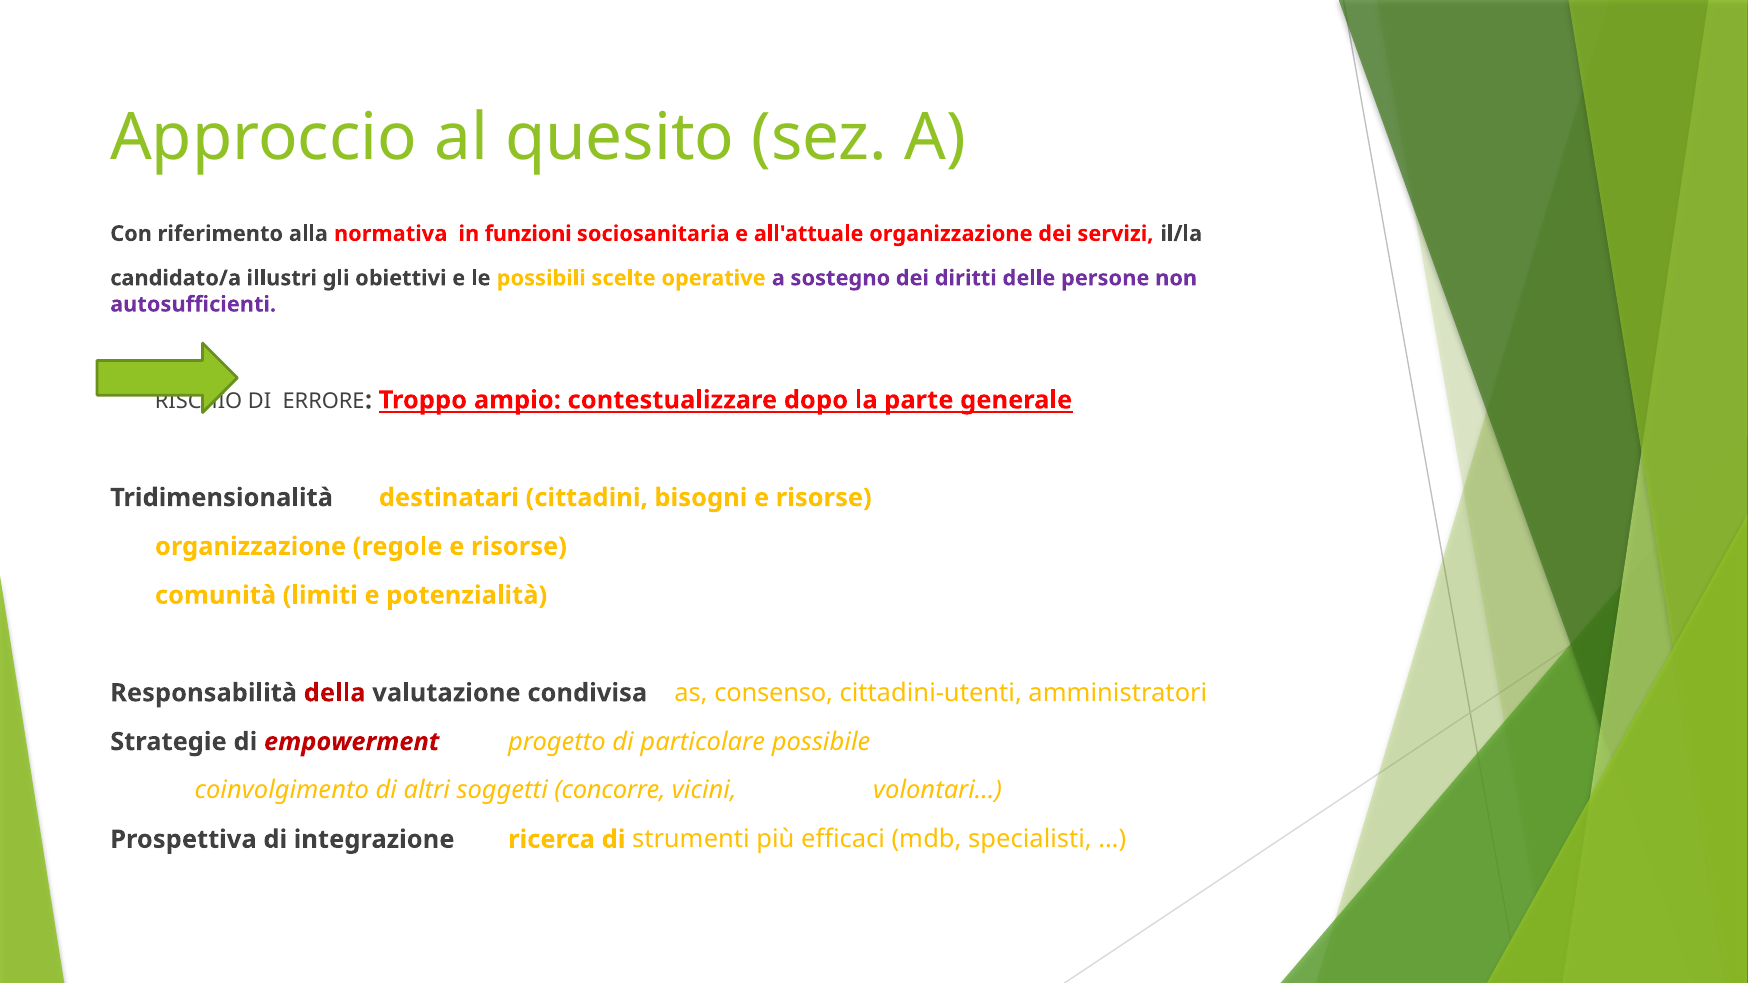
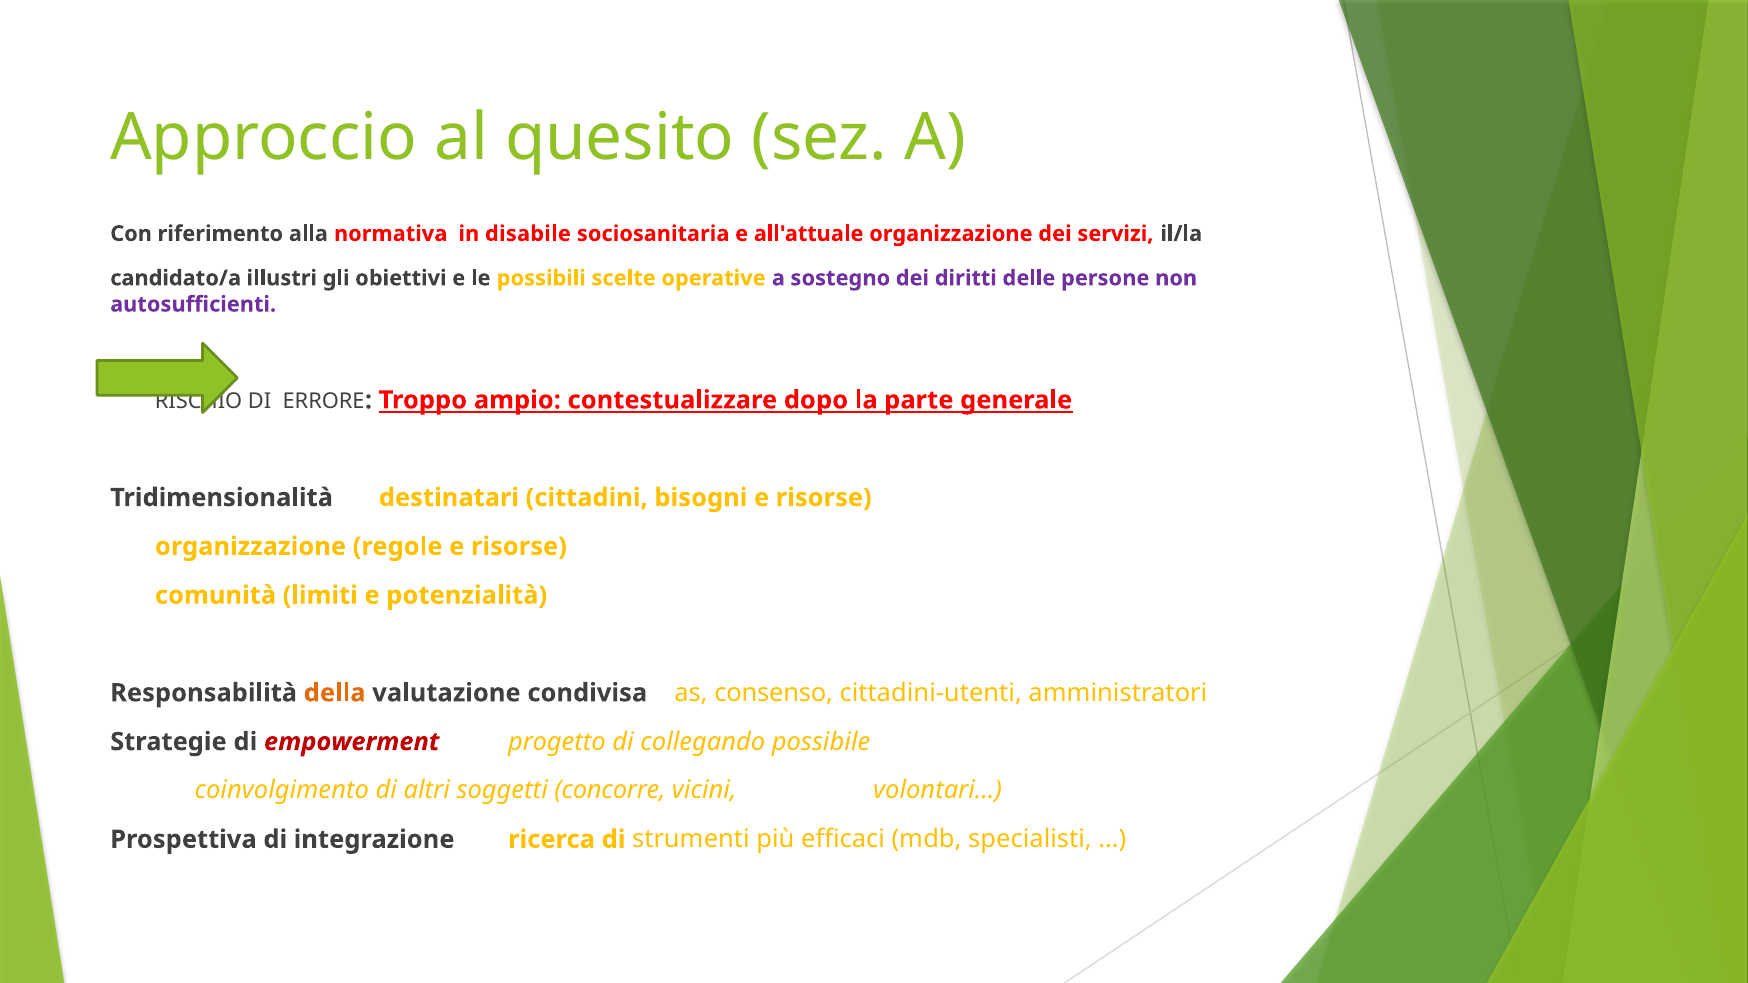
funzioni: funzioni -> disabile (528, 234)
della colour: red -> orange (335, 693)
particolare: particolare -> collegando (703, 742)
